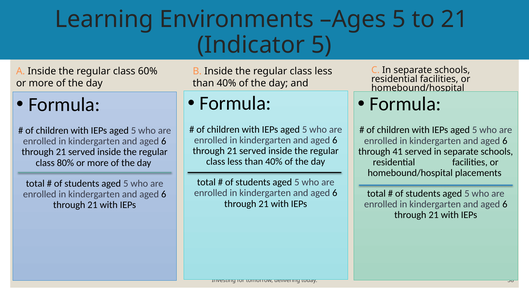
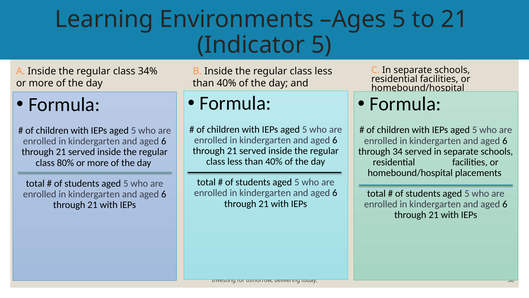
60%: 60% -> 34% (148, 71)
41: 41 -> 34 (398, 151)
